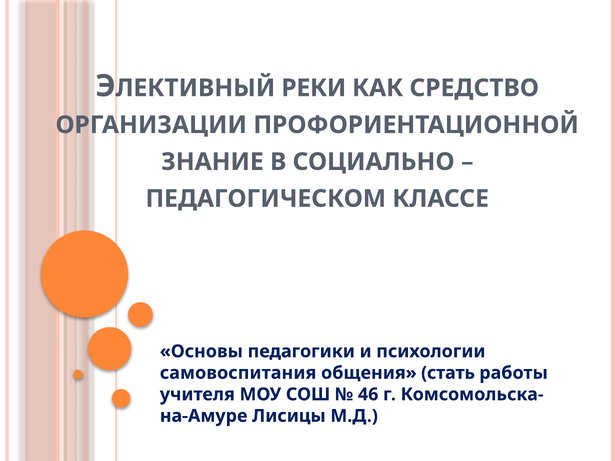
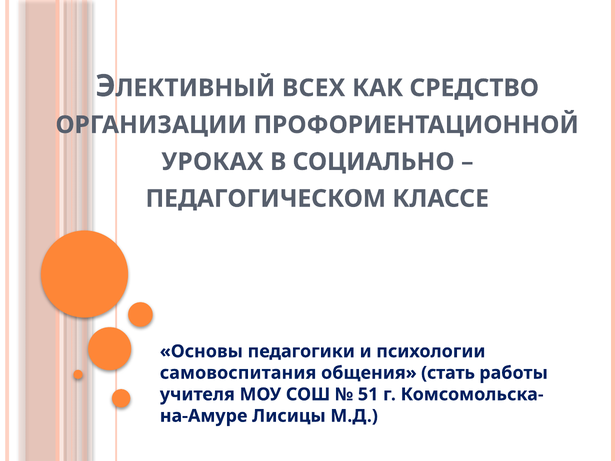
РЕКИ: РЕКИ -> ВСЕХ (314, 88)
ЗНАНИЕ: ЗНАНИЕ -> УРОКАХ (212, 162)
46: 46 -> 51 (368, 395)
